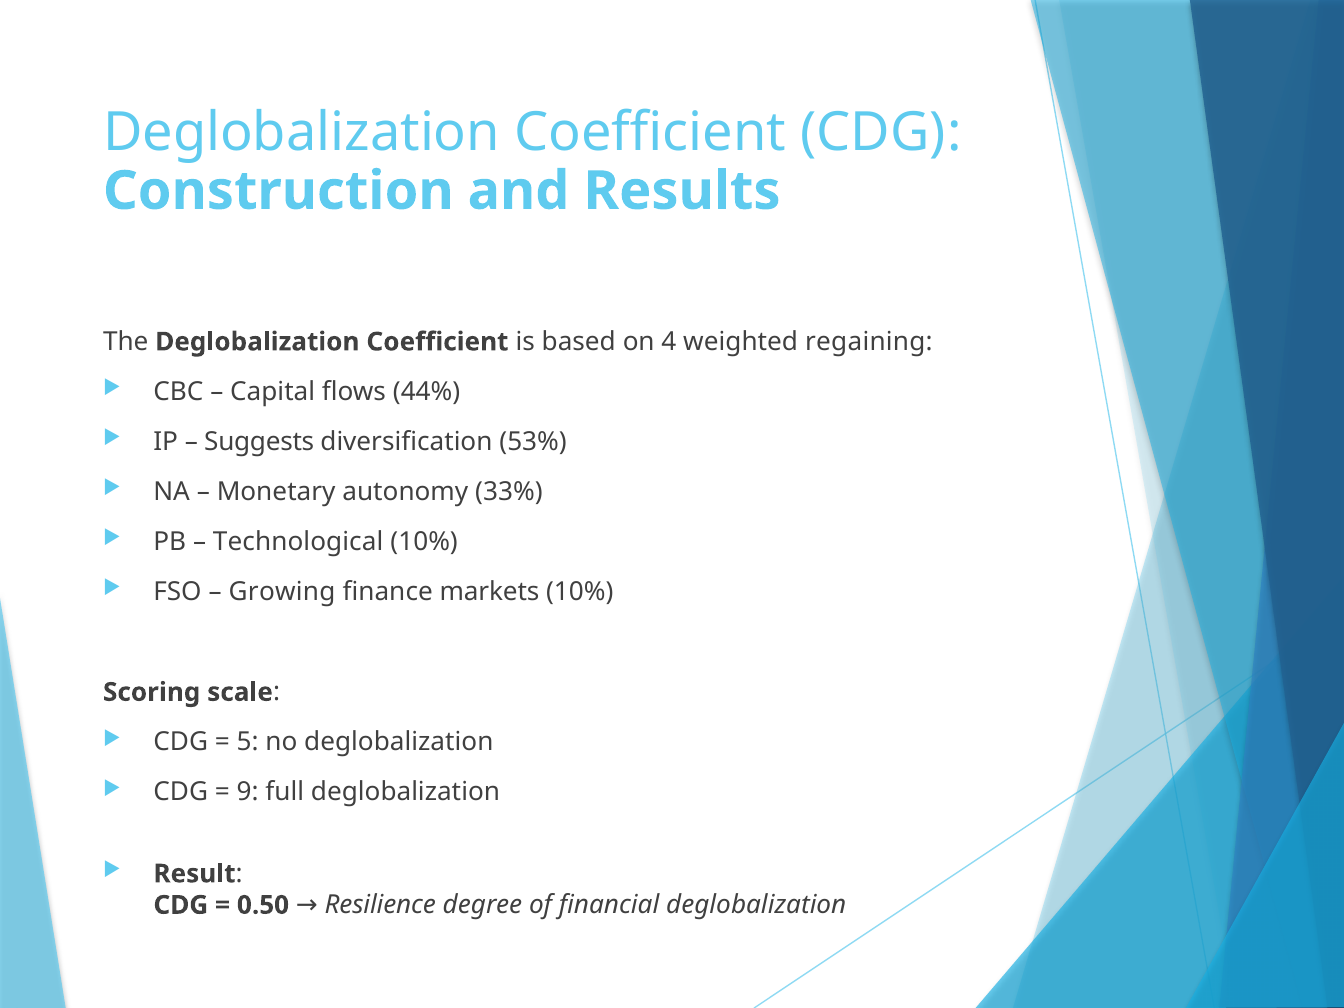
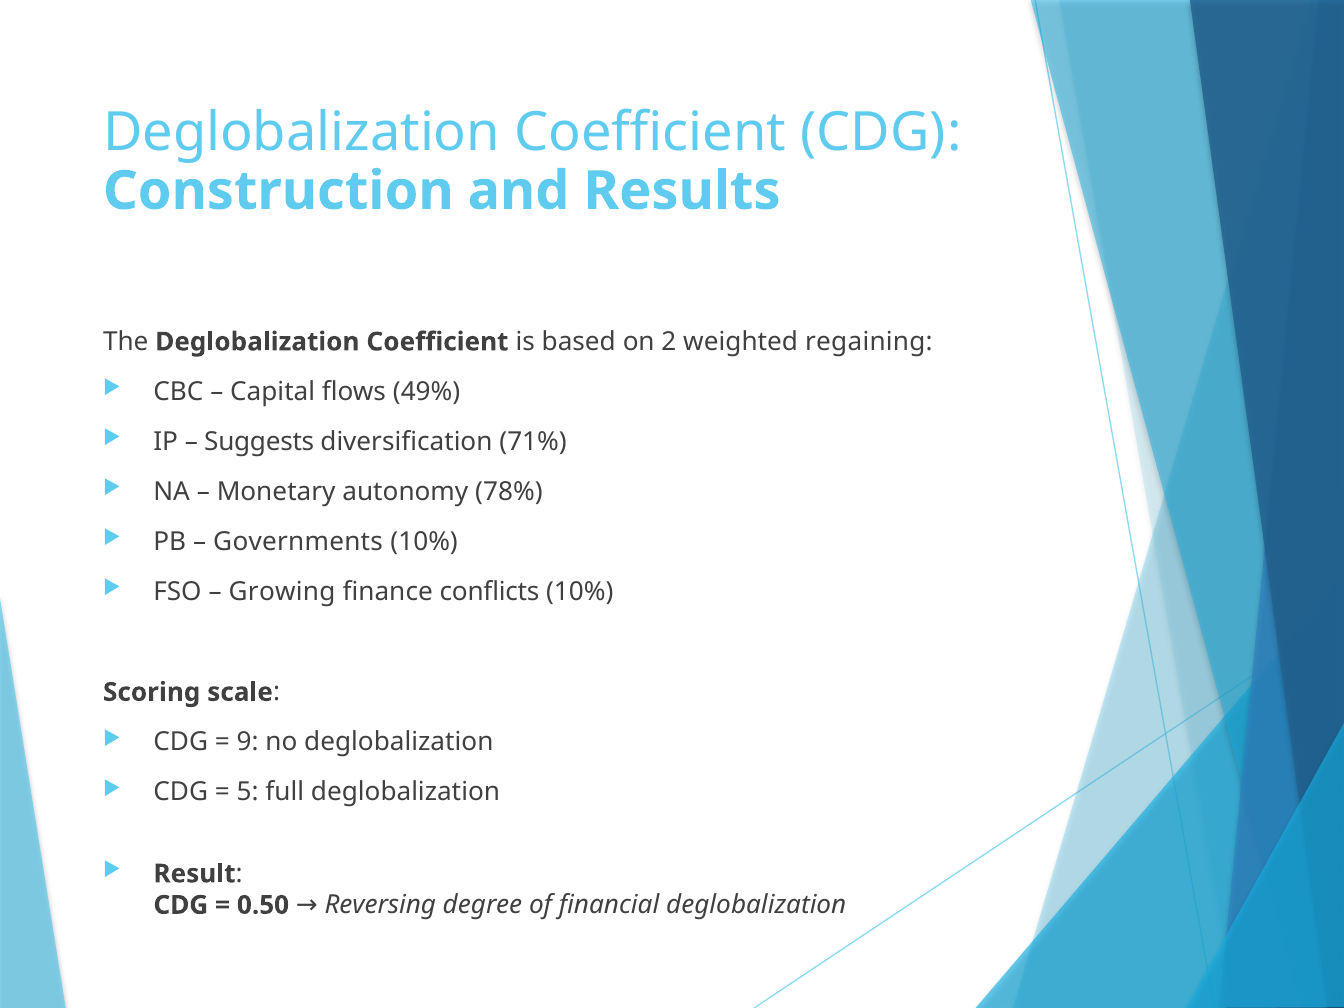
4: 4 -> 2 (669, 342)
44%: 44% -> 49% (427, 392)
53%: 53% -> 71% (533, 442)
33%: 33% -> 78% (509, 492)
Technological: Technological -> Governments (298, 542)
markets: markets -> conflicts (490, 592)
5: 5 -> 9 (248, 742)
9: 9 -> 5 (248, 792)
Resilience: Resilience -> Reversing (380, 905)
